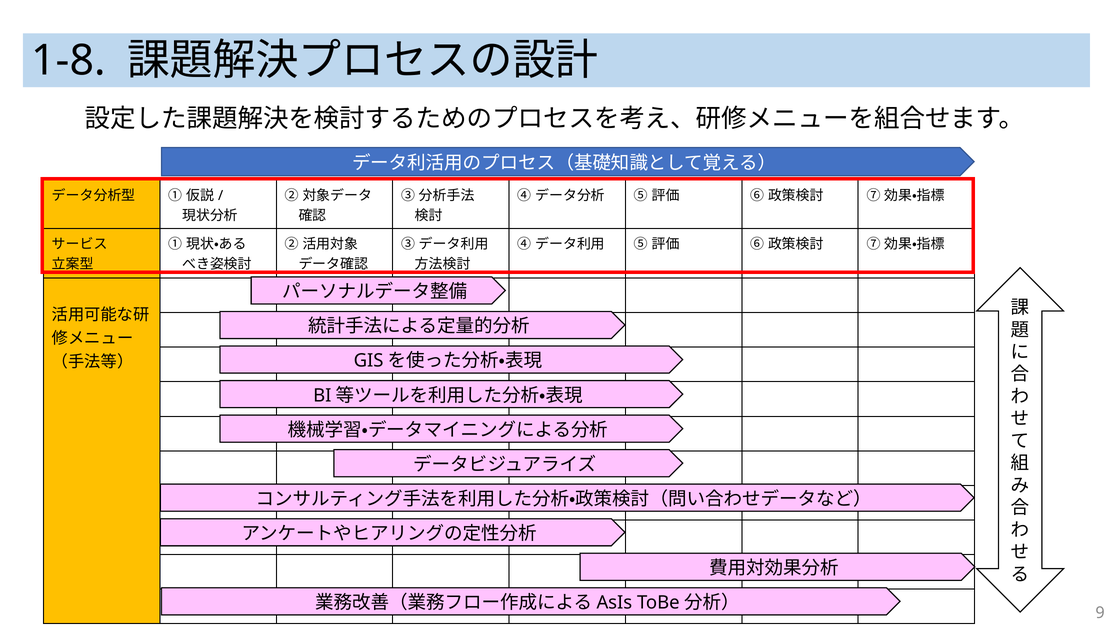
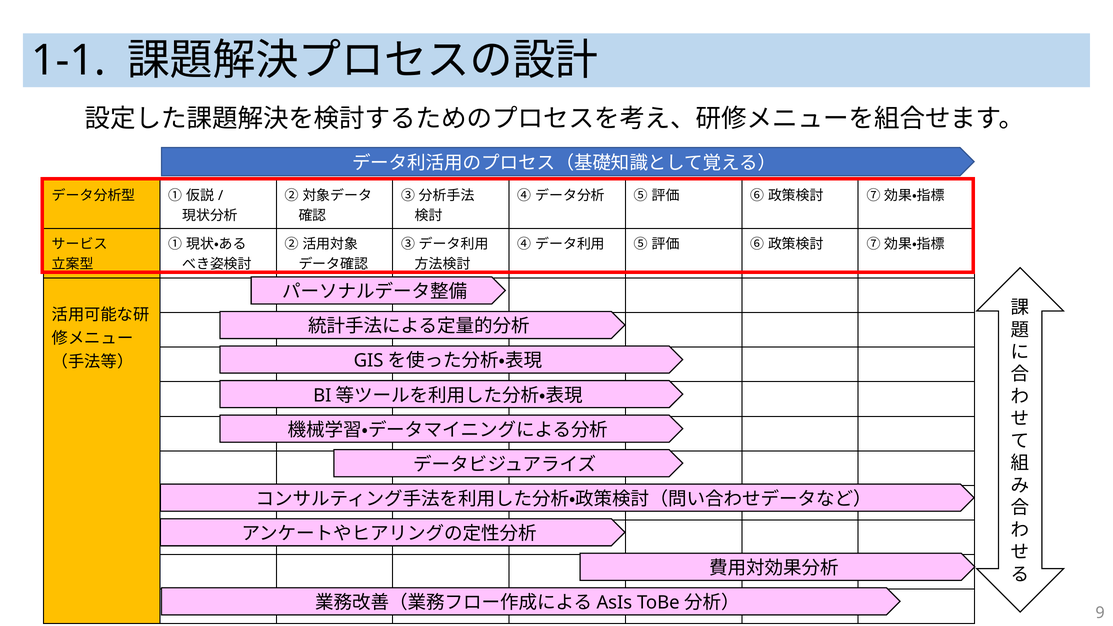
1-8: 1-8 -> 1-1 (68, 60)
